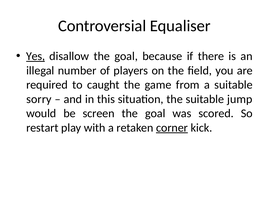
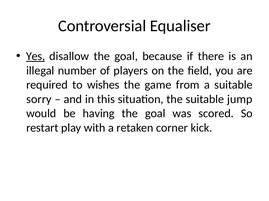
caught: caught -> wishes (103, 85)
screen: screen -> having (99, 114)
corner underline: present -> none (172, 128)
